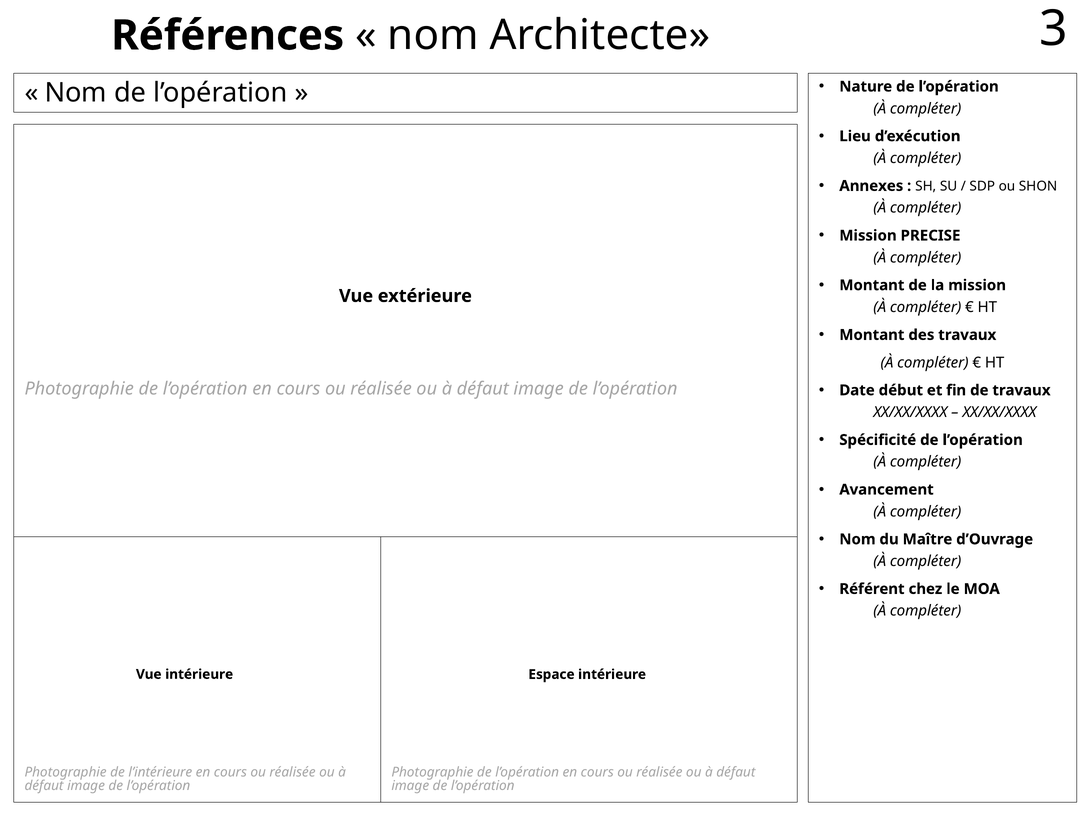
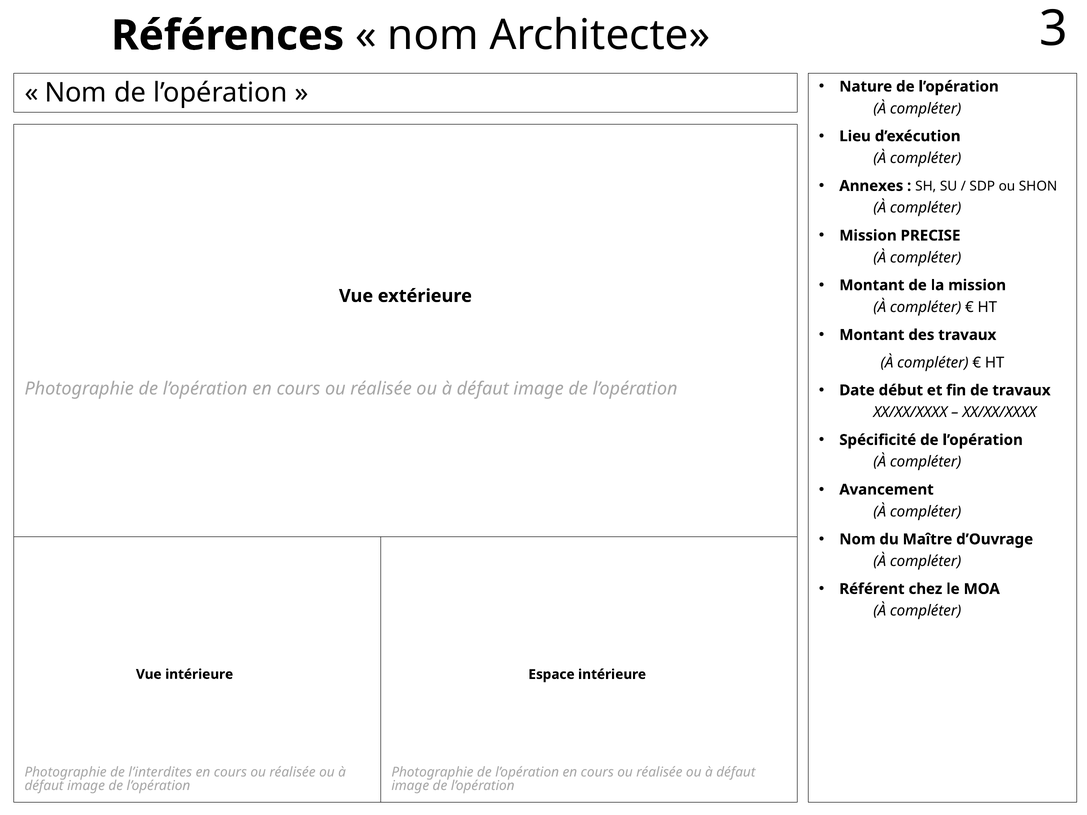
l’intérieure: l’intérieure -> l’interdites (160, 773)
